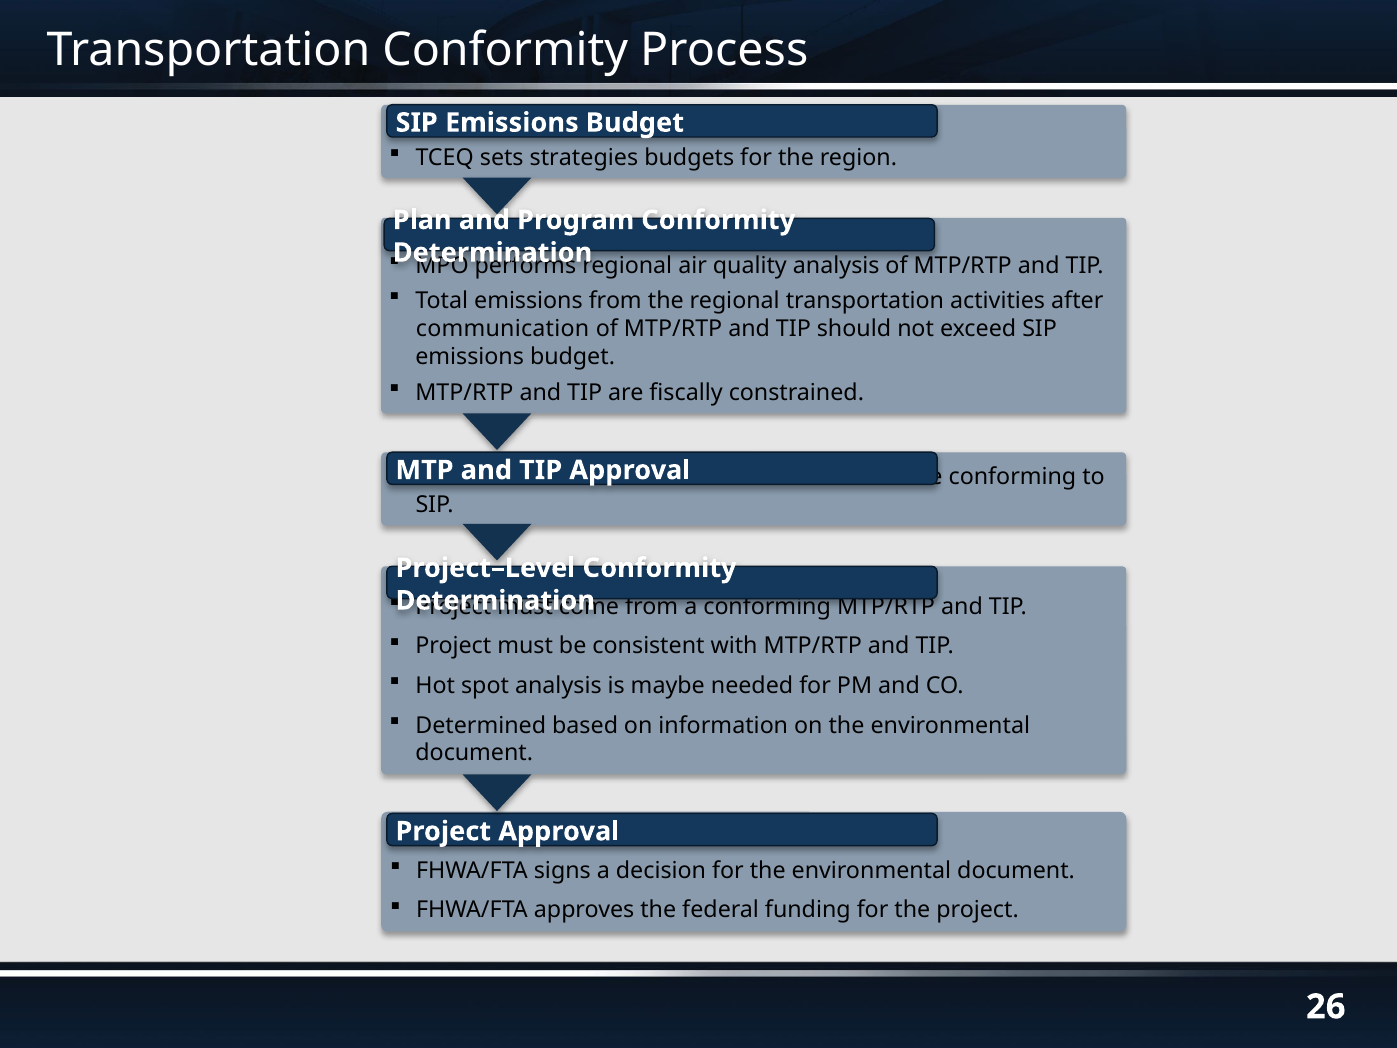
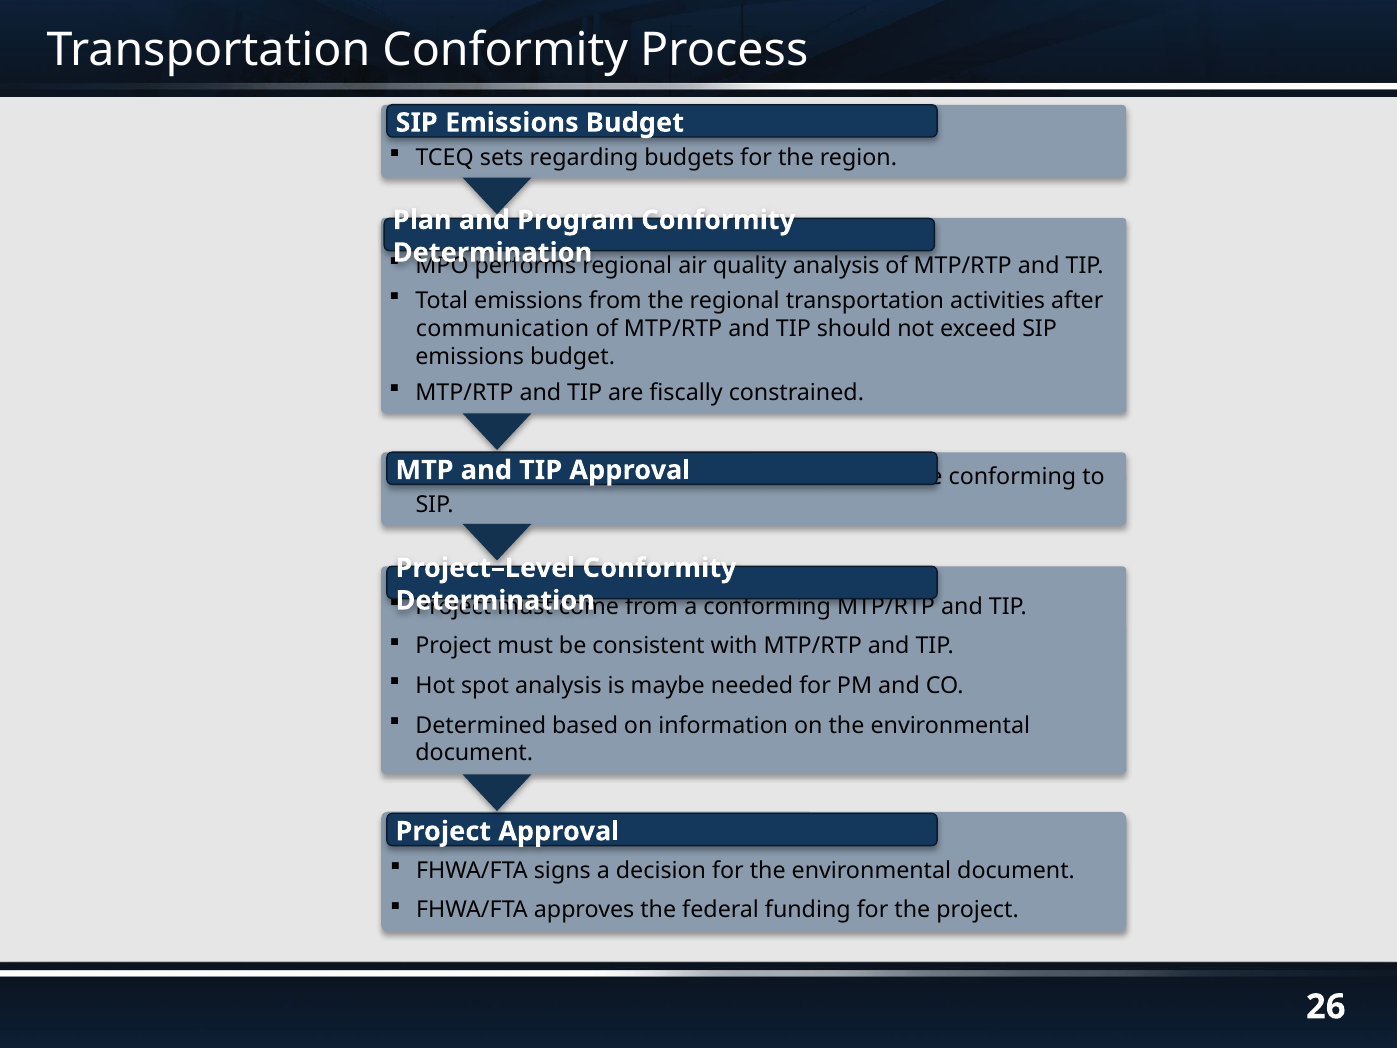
strategies: strategies -> regarding (584, 157)
